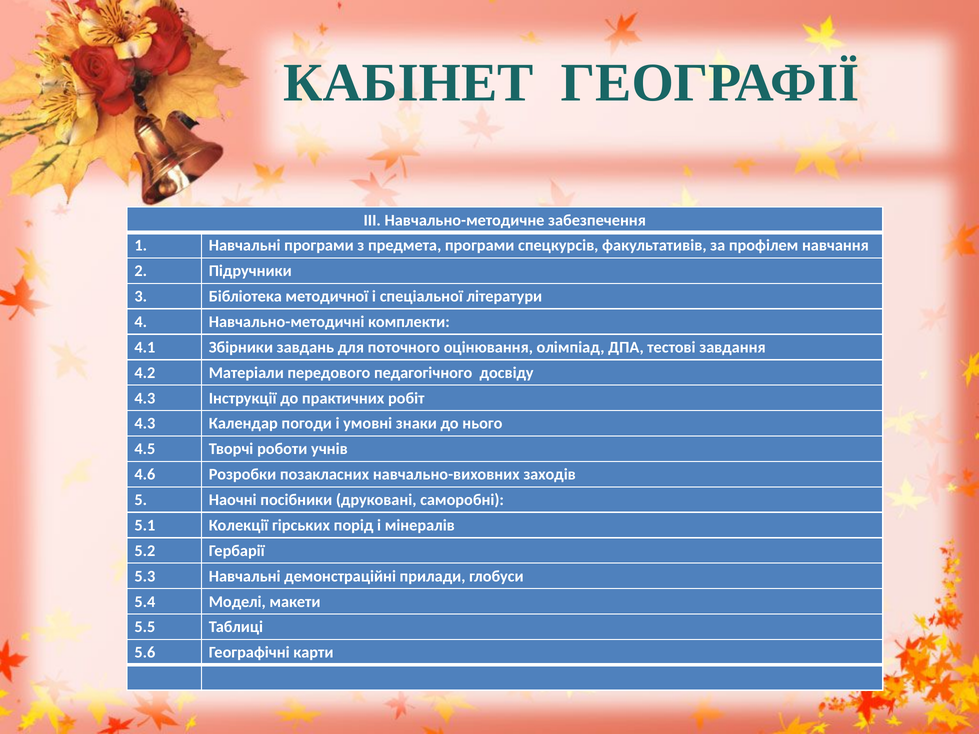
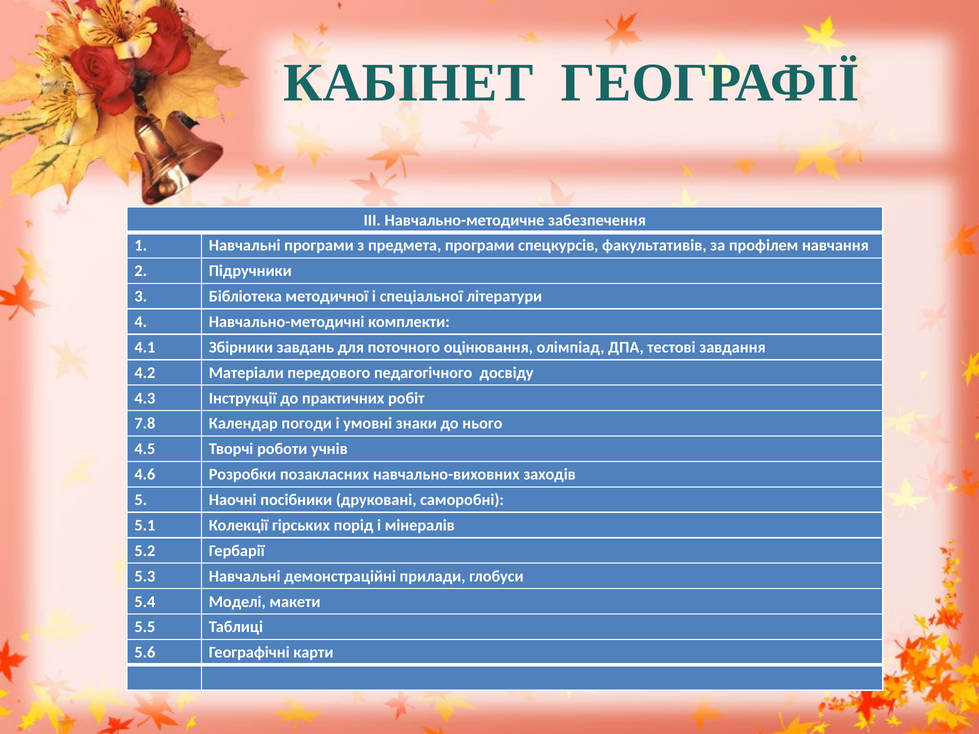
4.3: 4.3 -> 7.8 (145, 424)
